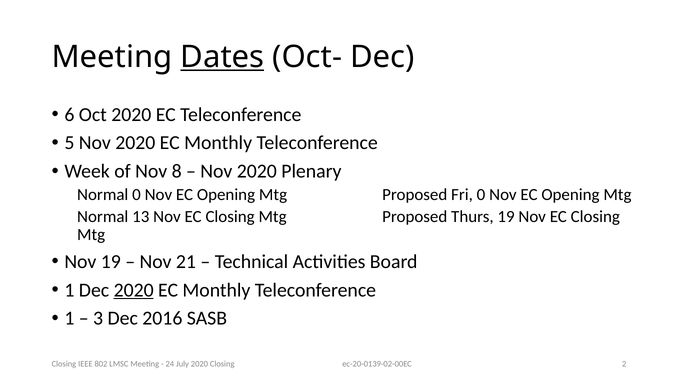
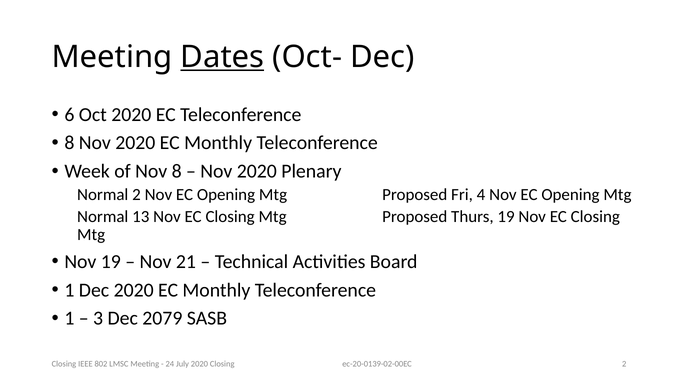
5: 5 -> 8 (69, 143)
Normal 0: 0 -> 2 (136, 195)
Fri 0: 0 -> 4 (481, 195)
2020 underline: present -> none (134, 290)
2016: 2016 -> 2079 (162, 319)
